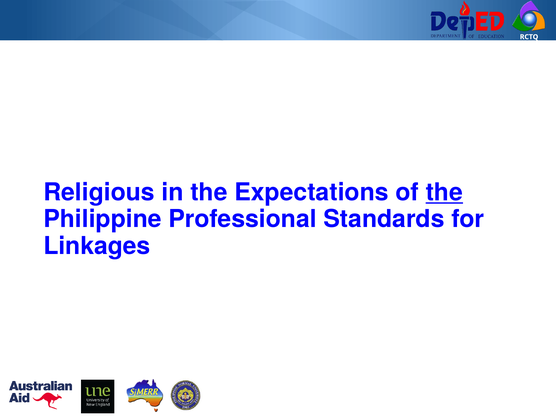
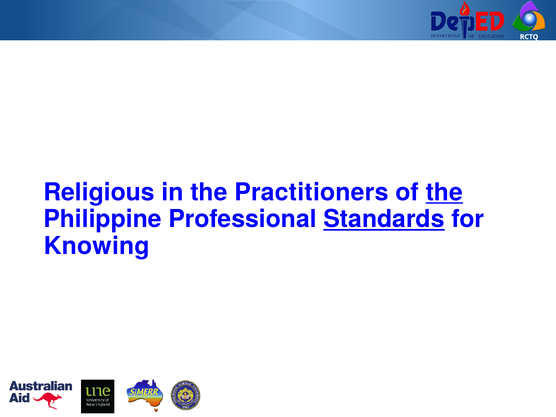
Expectations: Expectations -> Practitioners (311, 192)
Standards underline: none -> present (384, 219)
Linkages: Linkages -> Knowing (97, 246)
